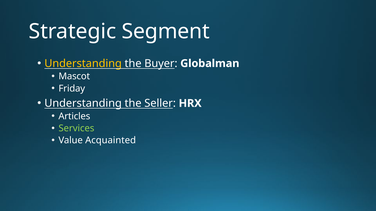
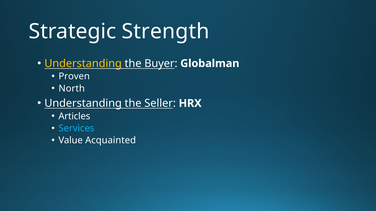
Segment: Segment -> Strength (166, 32)
Mascot: Mascot -> Proven (74, 77)
Friday: Friday -> North (72, 89)
Services colour: light green -> light blue (76, 129)
